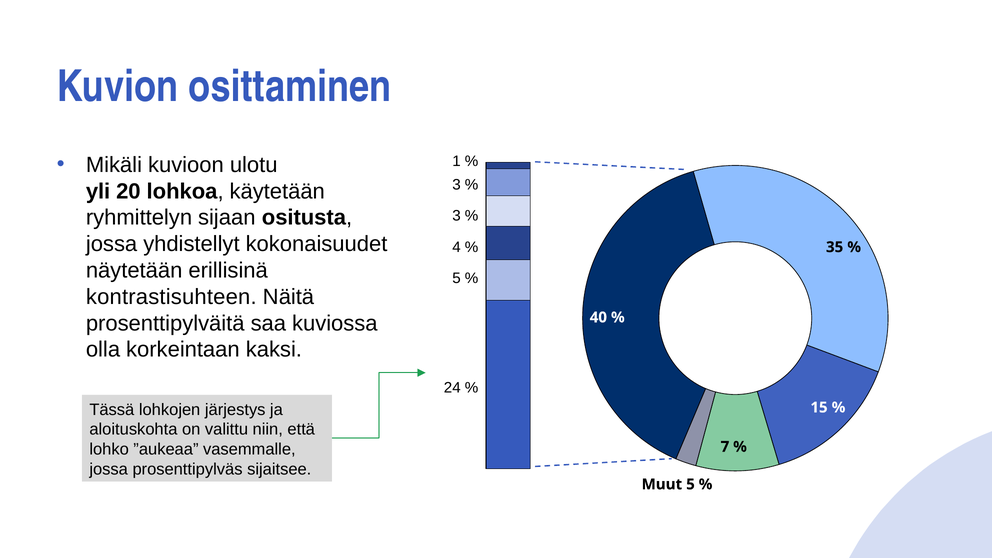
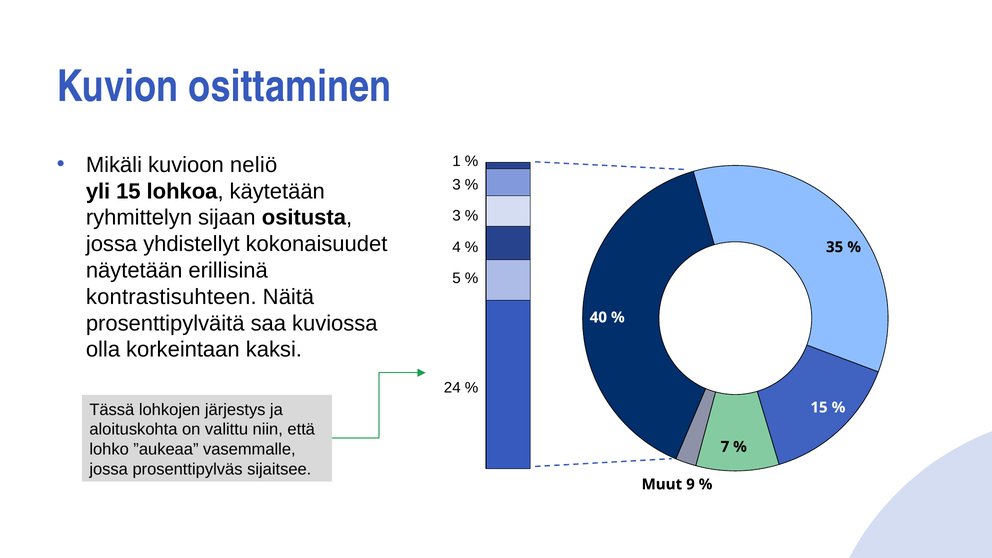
ulotu: ulotu -> neliö (254, 165)
yli 20: 20 -> 15 (128, 191)
Muut 5: 5 -> 9 (690, 484)
